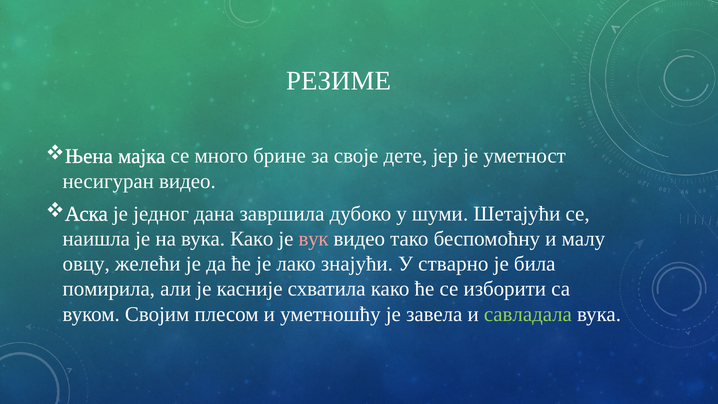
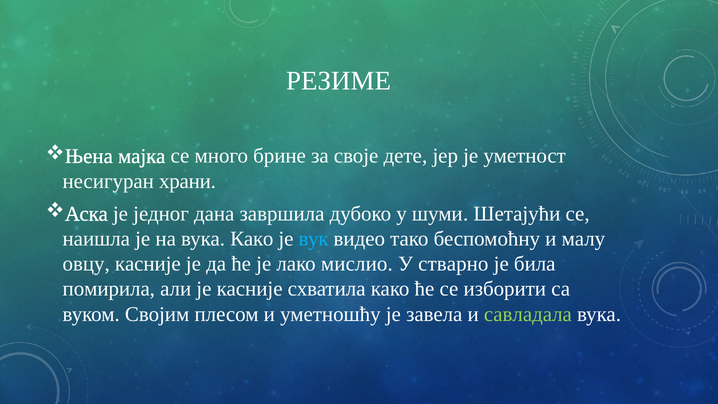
несигуран видео: видео -> храни (188, 181)
вук colour: pink -> light blue (314, 239)
овцу желећи: желећи -> касније (148, 264)
знајући: знајући -> мислио (357, 264)
